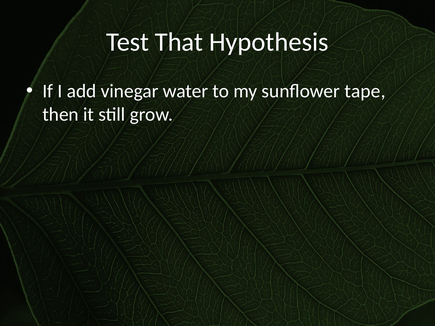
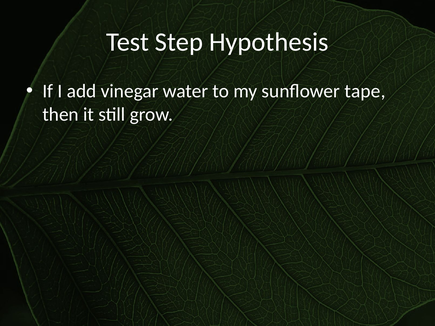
That: That -> Step (179, 42)
